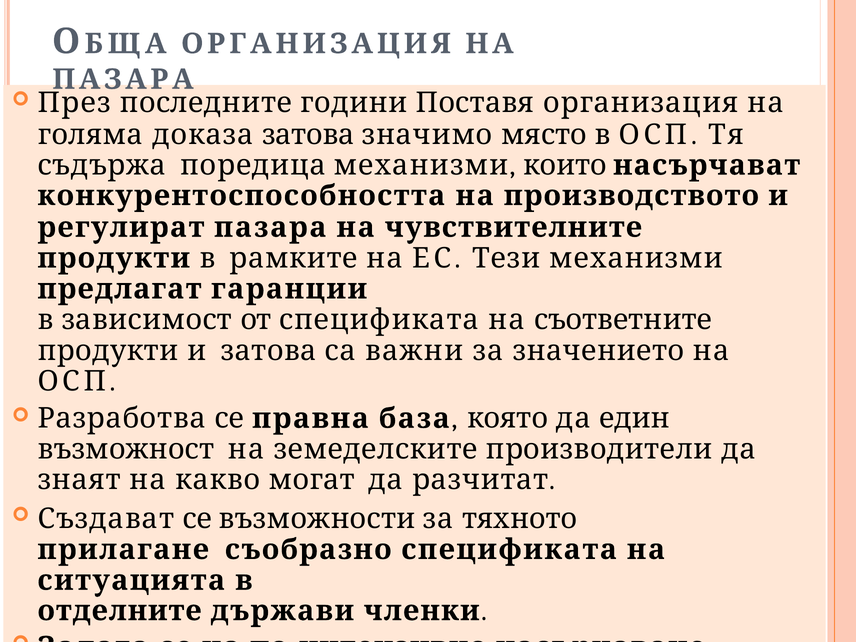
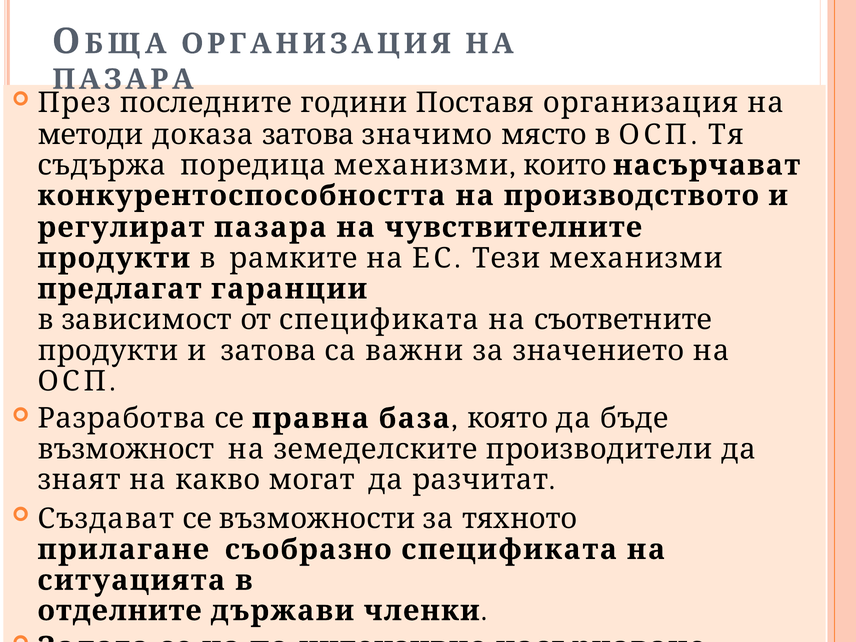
голяма: голяма -> методи (91, 135)
един: един -> бъде (634, 418)
